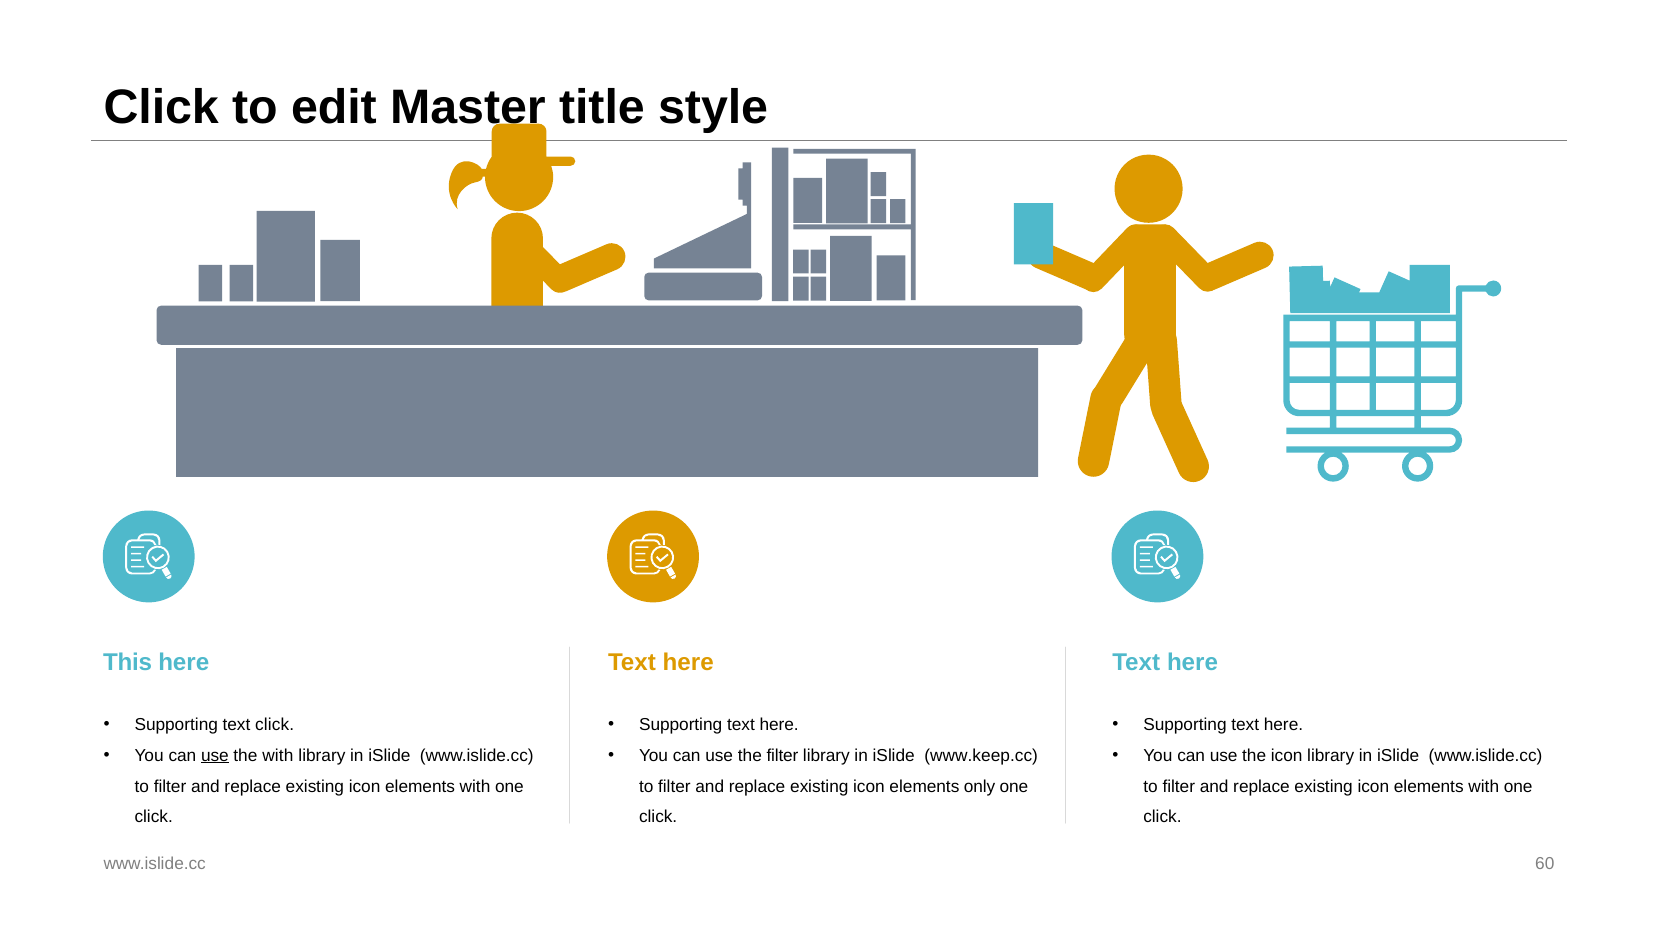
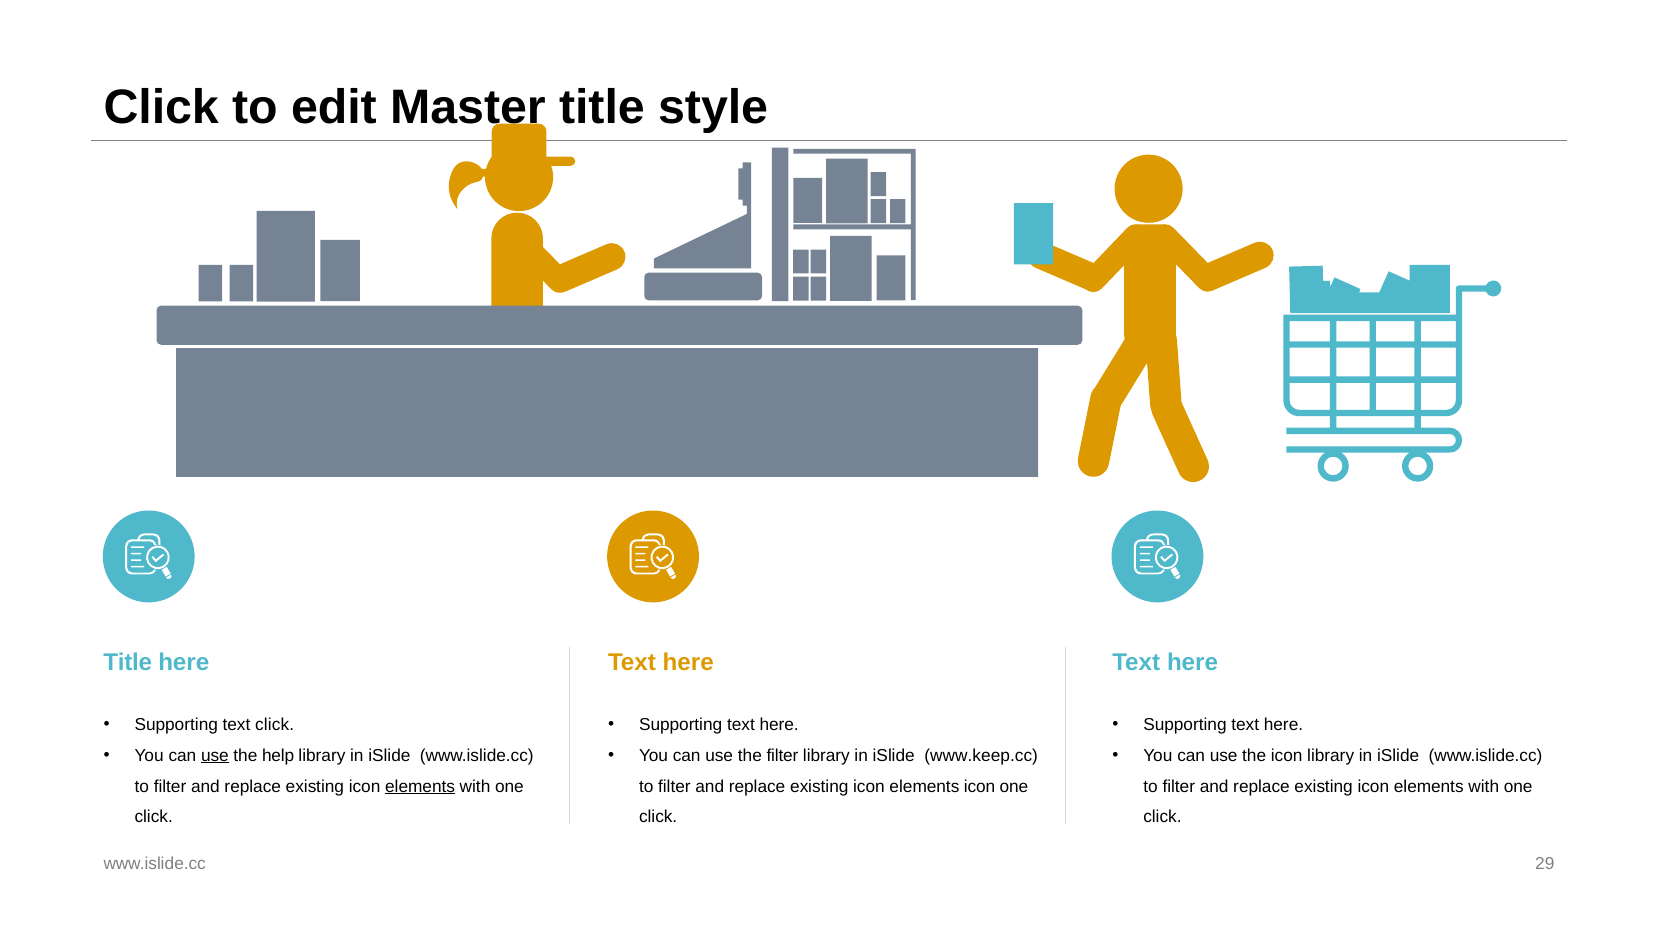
This: This -> Title (128, 662)
the with: with -> help (278, 755)
elements underline: none -> present (420, 786)
elements only: only -> icon (980, 786)
60: 60 -> 29 (1545, 864)
